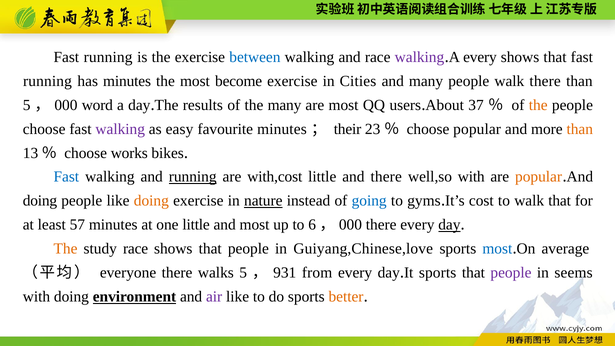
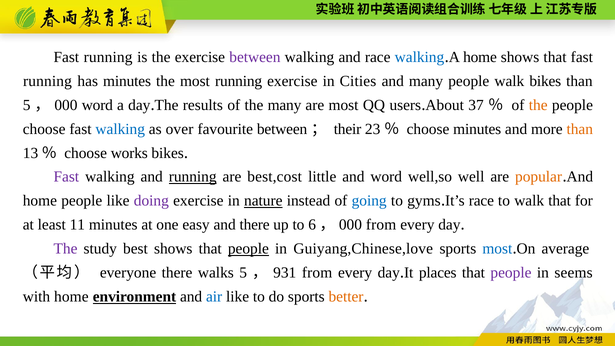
between colour: blue -> purple (255, 57)
walking colour: purple -> blue (419, 57)
A every: every -> home (480, 57)
most become: become -> running (239, 81)
walk there: there -> bikes (545, 81)
walking colour: purple -> blue (120, 129)
easy: easy -> over (180, 129)
favourite minutes: minutes -> between (282, 129)
choose popular: popular -> minutes (477, 129)
Fast colour: blue -> purple (66, 177)
with,cost: with,cost -> best,cost (275, 177)
and there: there -> word (386, 177)
well,so with: with -> well (471, 177)
doing: doing -> home (40, 201)
doing colour: orange -> purple (151, 201)
cost: cost -> race (481, 201)
57: 57 -> 11 (77, 225)
one little: little -> easy (196, 225)
and most: most -> there (255, 225)
there: there -> from (381, 225)
day underline: present -> none (449, 225)
The colour: orange -> purple (66, 249)
study race: race -> best (135, 249)
people underline: none -> present (248, 249)
sports: sports -> places (438, 273)
with doing: doing -> home (71, 297)
air colour: purple -> blue (214, 297)
